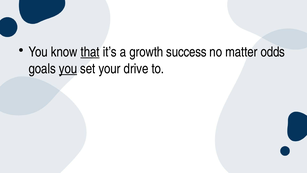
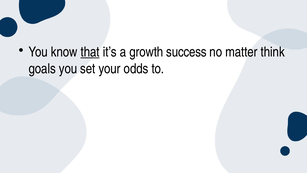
odds: odds -> think (273, 52)
you underline: present -> none (68, 69)
drive: drive -> odds (136, 69)
